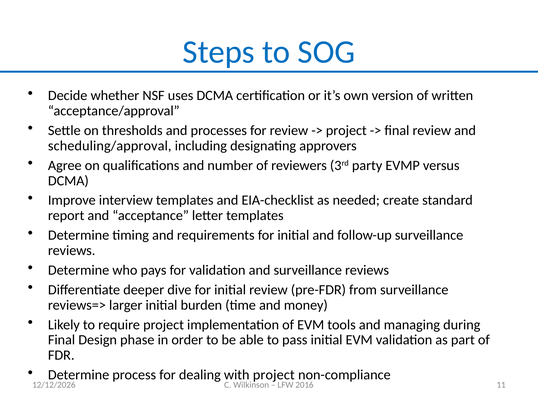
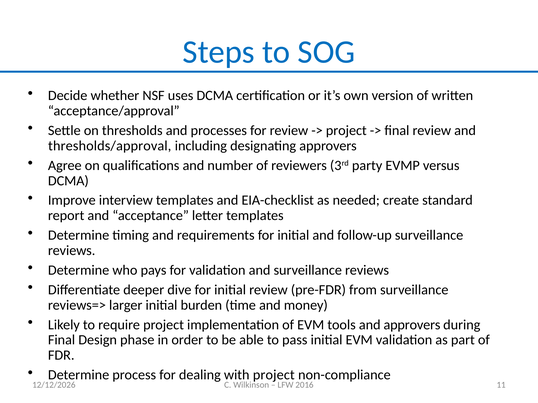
scheduling/approval: scheduling/approval -> thresholds/approval (110, 146)
and managing: managing -> approvers (412, 325)
